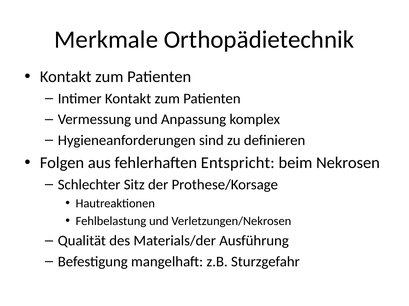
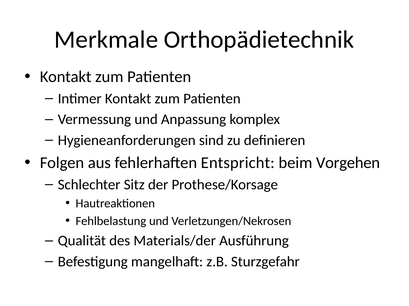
Nekrosen: Nekrosen -> Vorgehen (348, 163)
